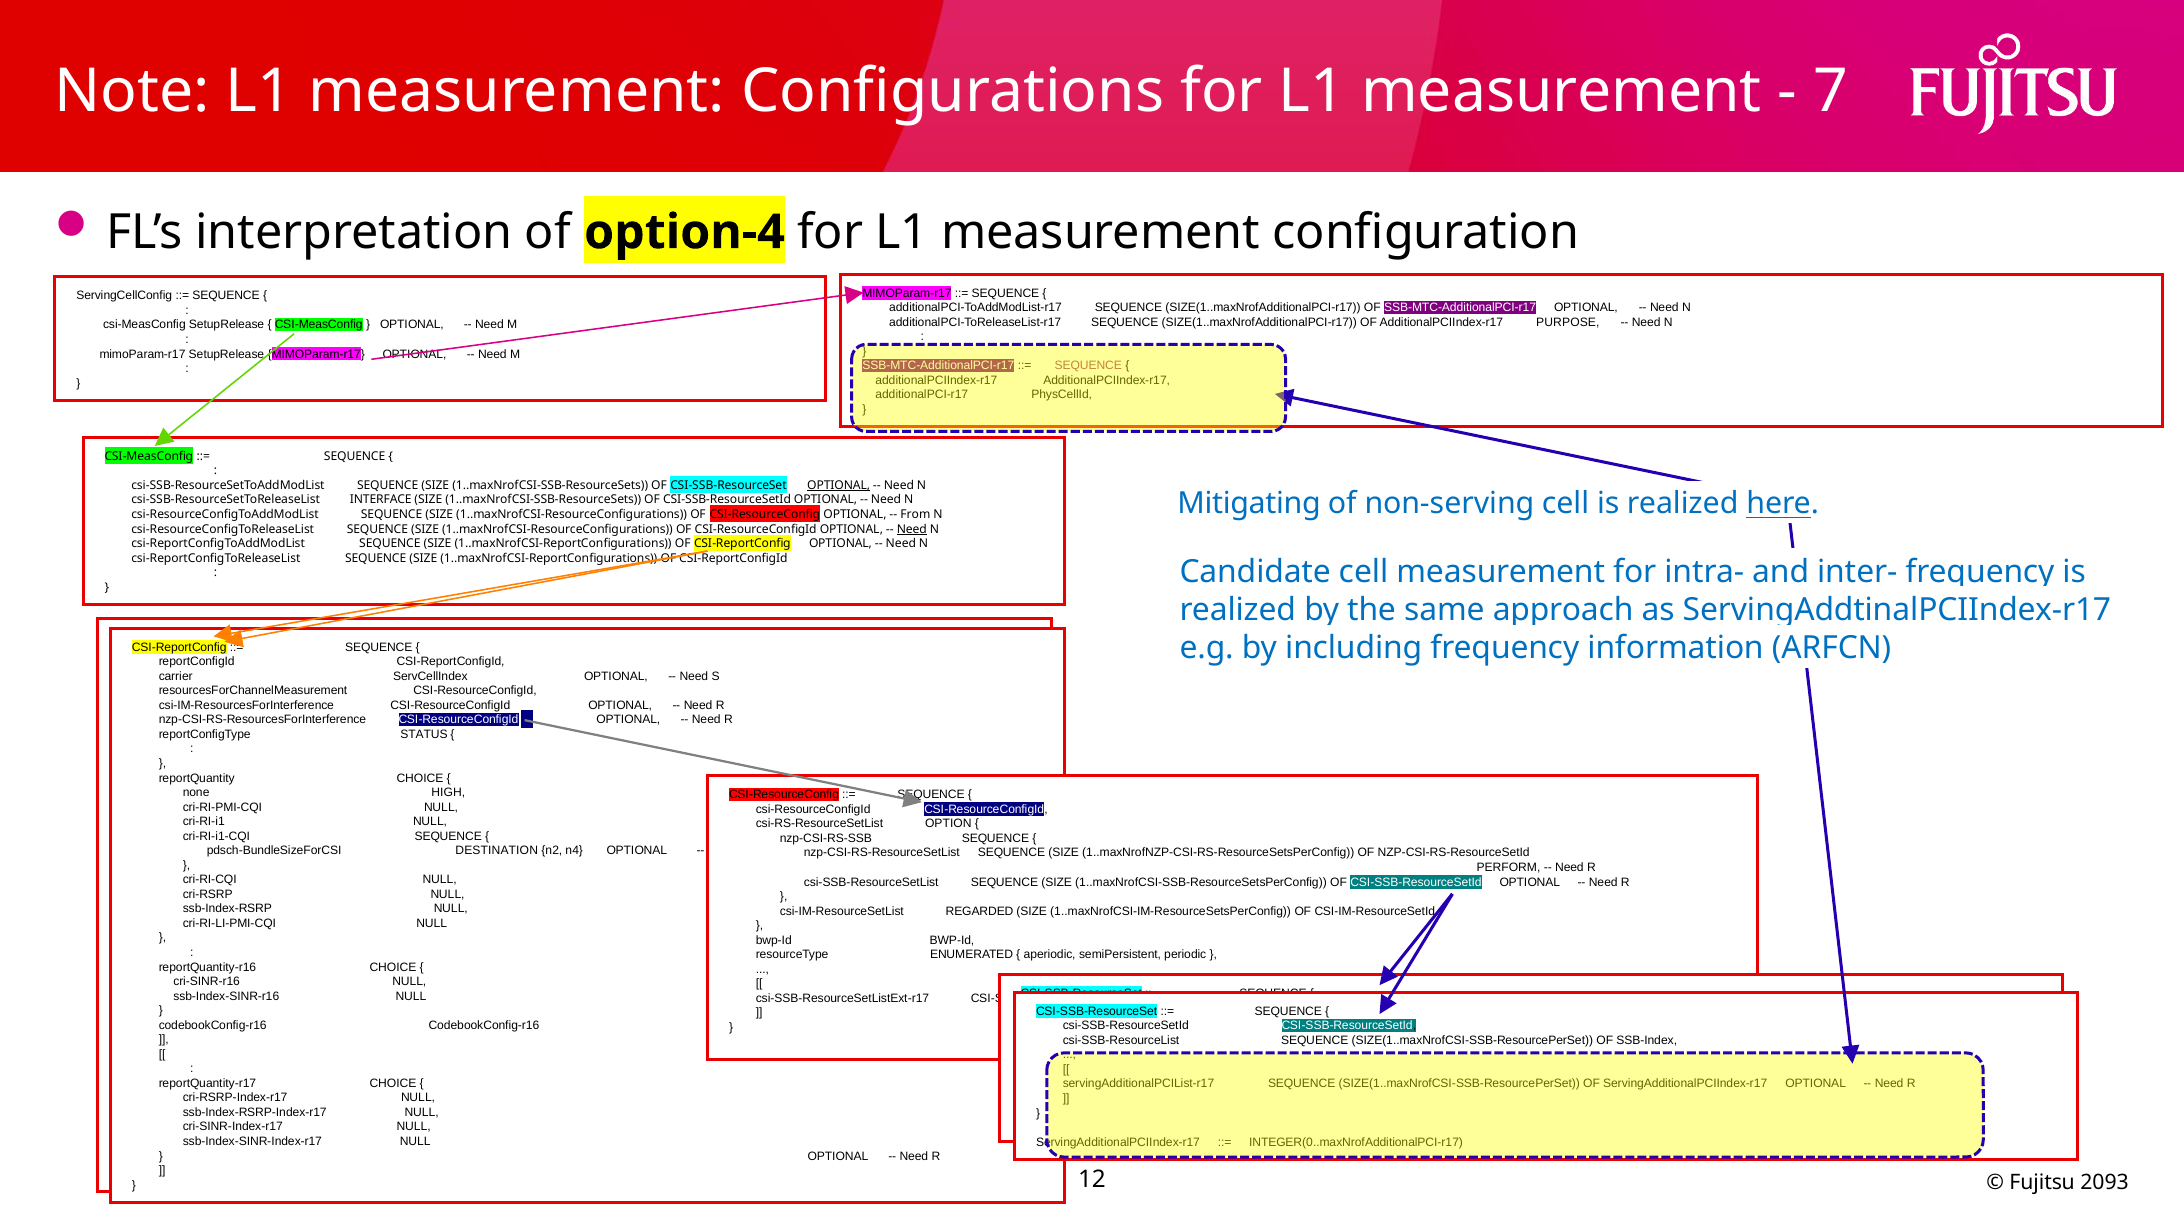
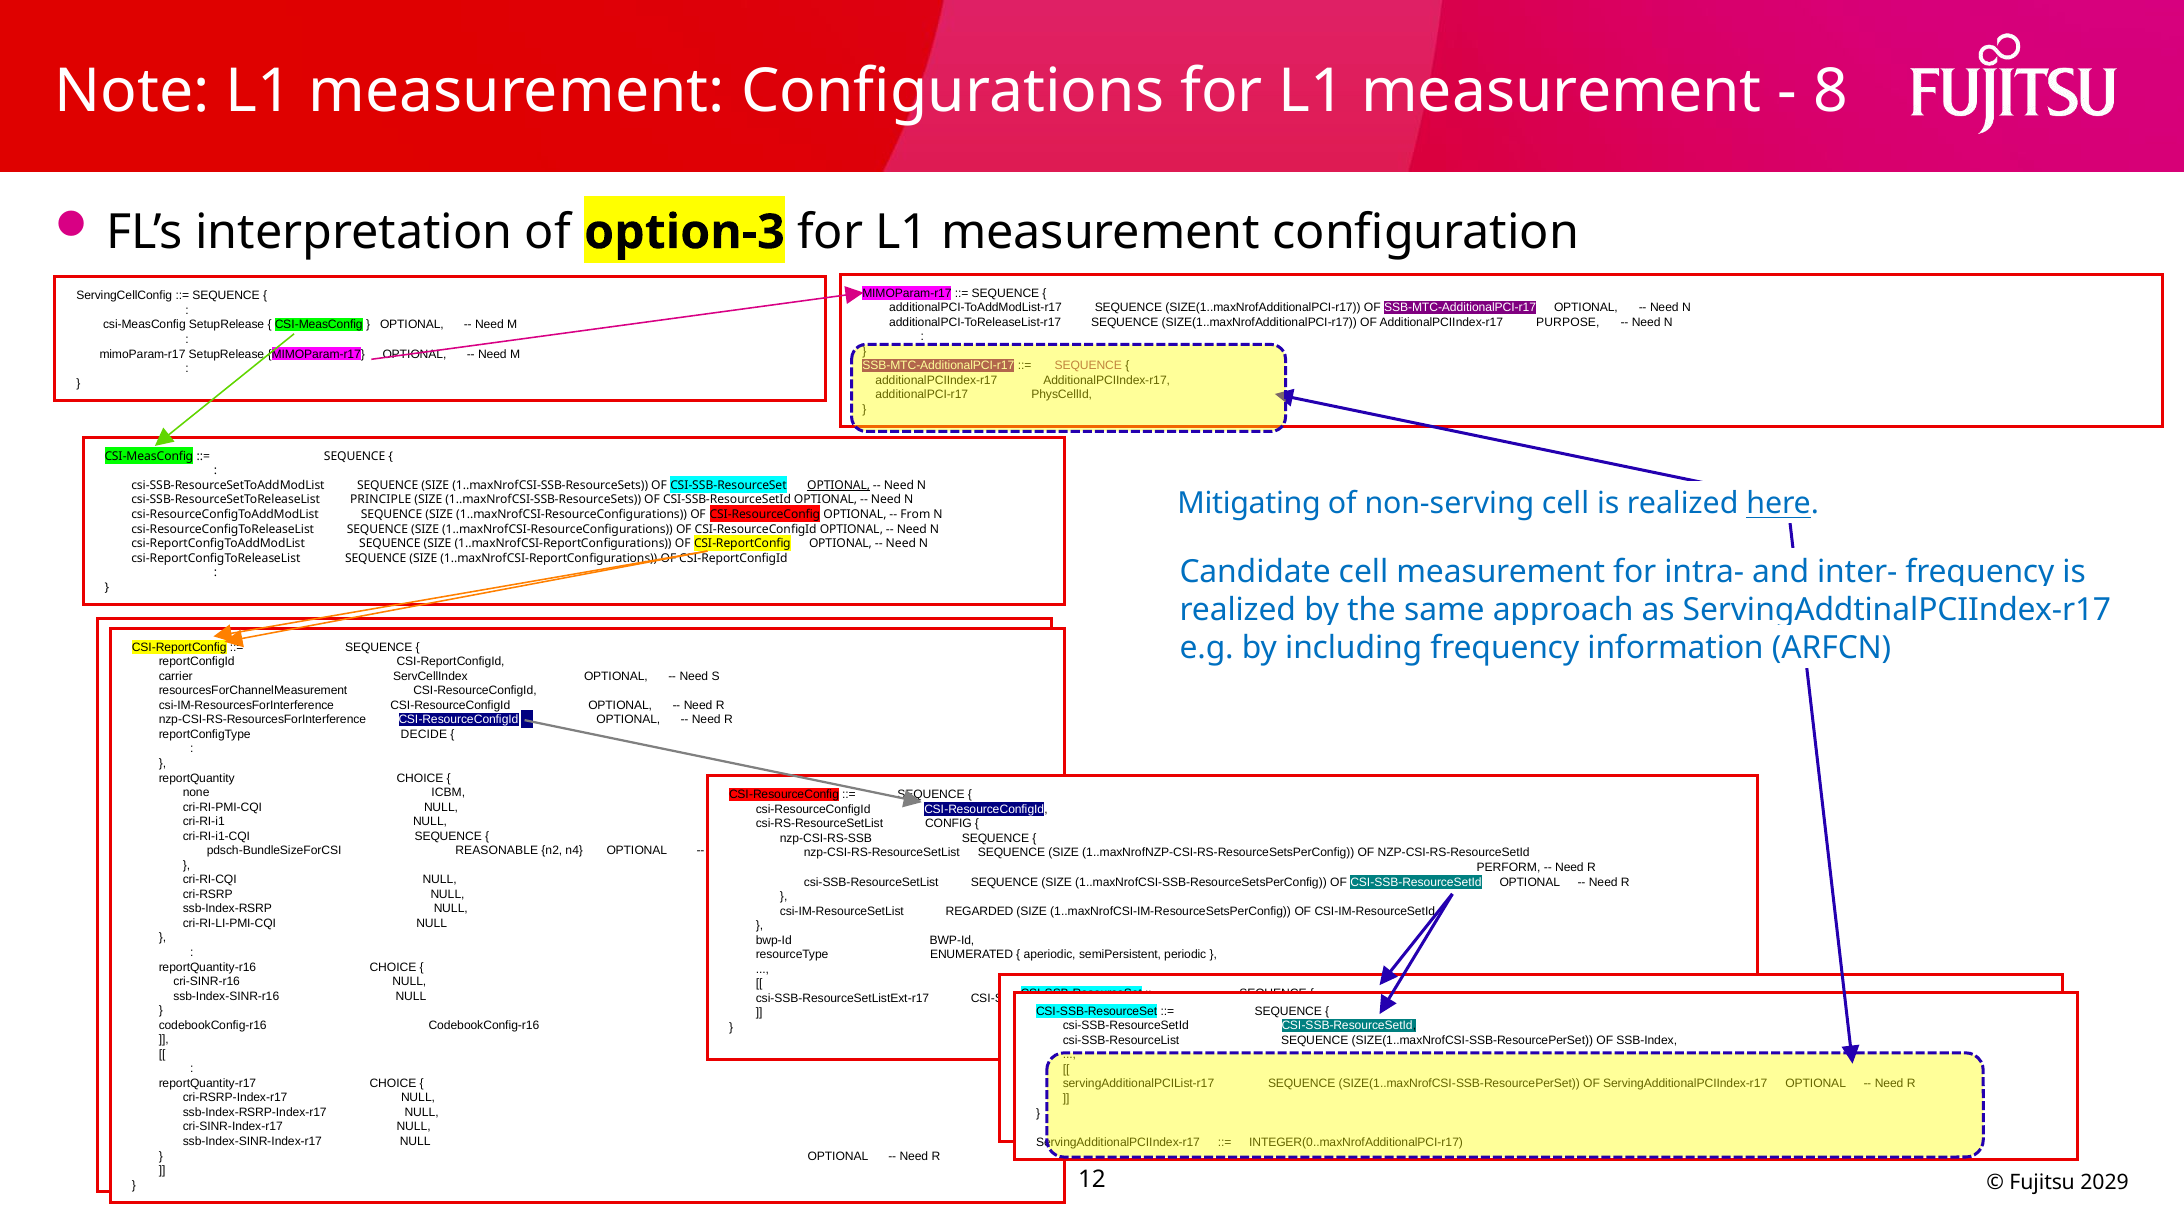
7: 7 -> 8 (1830, 92)
option-4: option-4 -> option-3 (684, 232)
INTERFACE: INTERFACE -> PRINCIPLE (381, 500)
Need underline: present -> none (912, 529)
STATUS: STATUS -> DECIDE (424, 734)
HIGH: HIGH -> ICBM (448, 792)
OPTION: OPTION -> CONFIG (948, 824)
DESTINATION: DESTINATION -> REASONABLE (497, 850)
2093: 2093 -> 2029 (2105, 1182)
